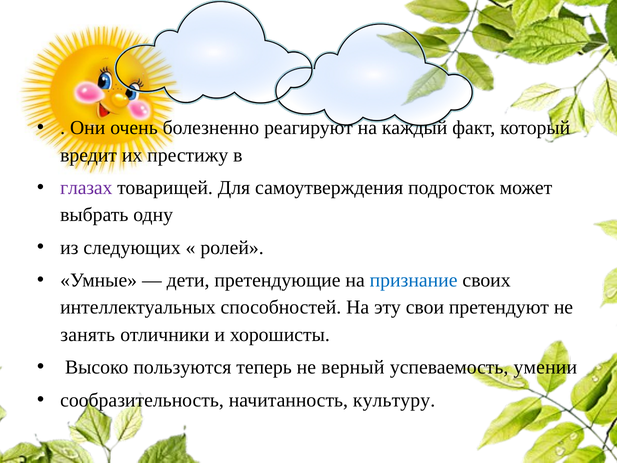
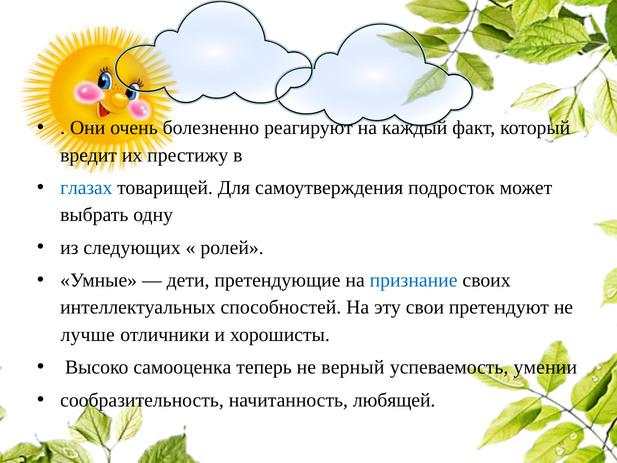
глазах colour: purple -> blue (86, 188)
занять: занять -> лучше (88, 334)
пользуются: пользуются -> самооценка (182, 367)
культуру: культуру -> любящей (394, 400)
